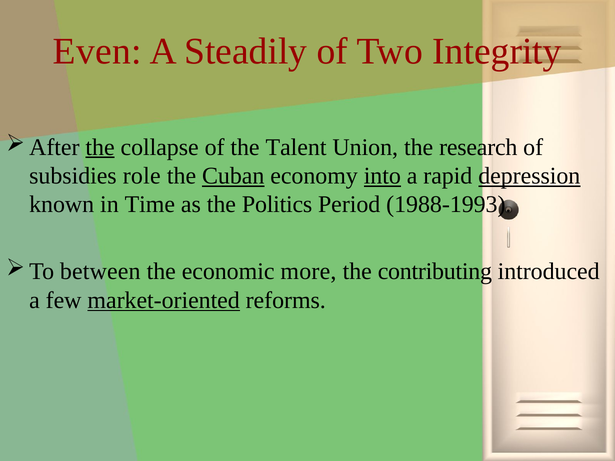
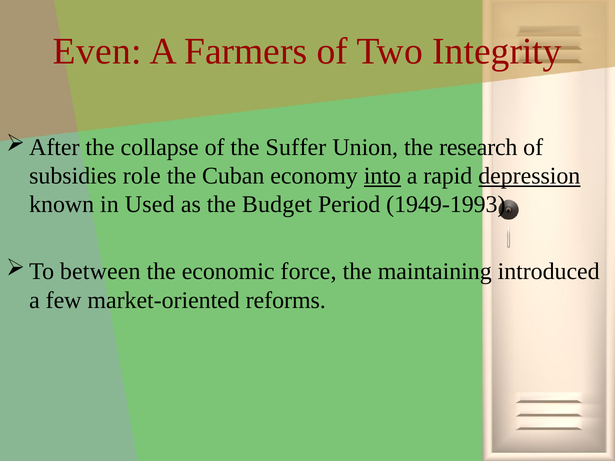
Steadily: Steadily -> Farmers (246, 51)
the underline: present -> none (100, 147)
Talent: Talent -> Suffer (296, 147)
Cuban underline: present -> none (233, 176)
Time: Time -> Used (150, 205)
Politics: Politics -> Budget (277, 205)
1988-1993: 1988-1993 -> 1949-1993 (449, 205)
more: more -> force (308, 272)
contributing: contributing -> maintaining (435, 272)
market-oriented underline: present -> none (164, 300)
